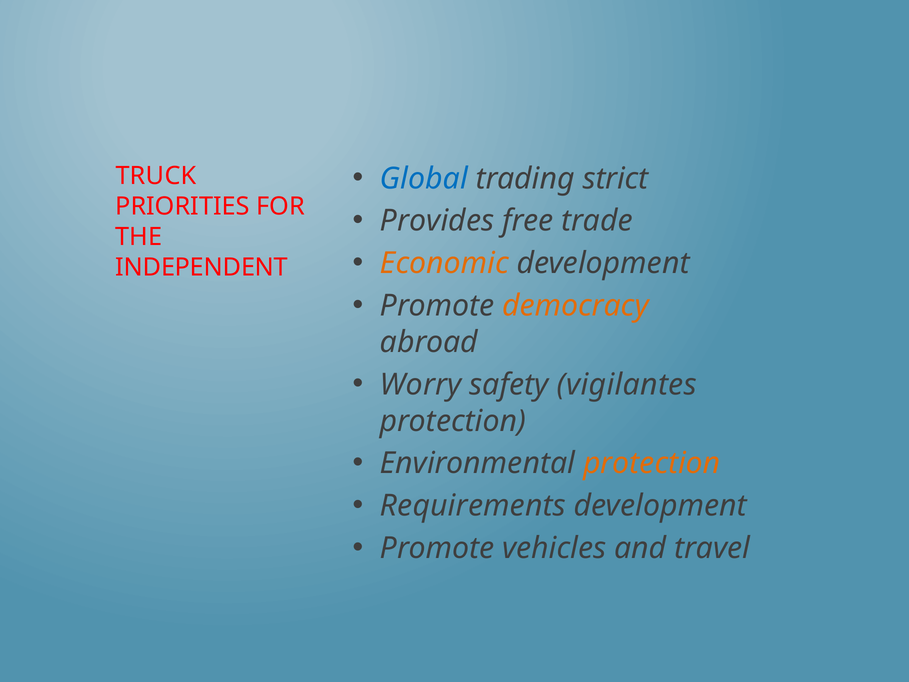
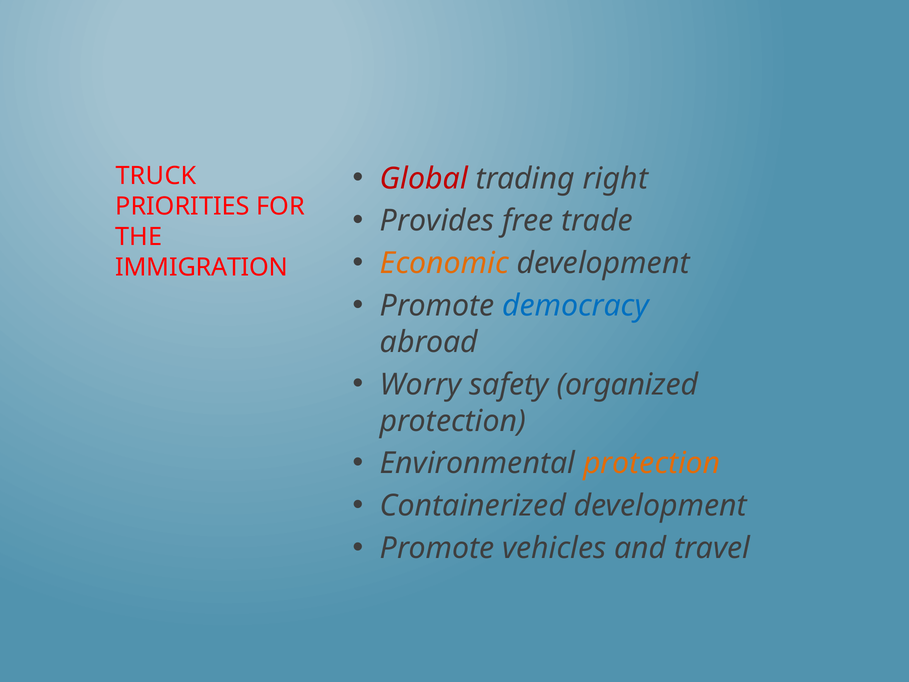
Global colour: blue -> red (424, 178)
strict: strict -> right (615, 178)
INDEPENDENT: INDEPENDENT -> IMMIGRATION (202, 267)
democracy colour: orange -> blue (575, 306)
vigilantes: vigilantes -> organized (627, 384)
Requirements: Requirements -> Containerized (473, 506)
